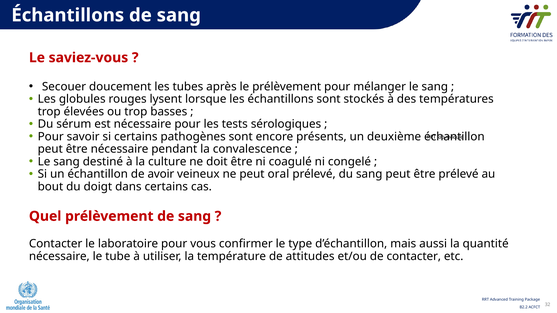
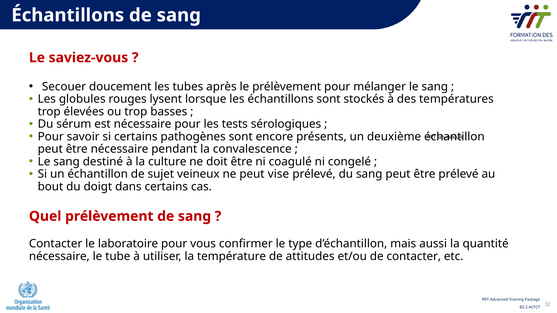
avoir: avoir -> sujet (161, 174)
oral: oral -> vise (278, 174)
